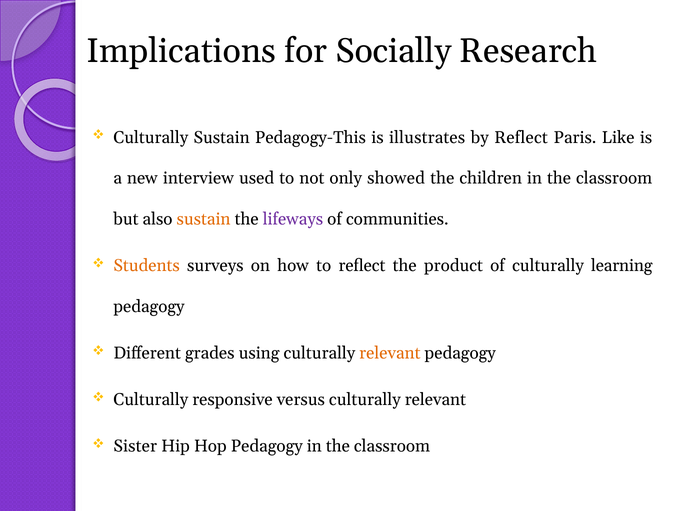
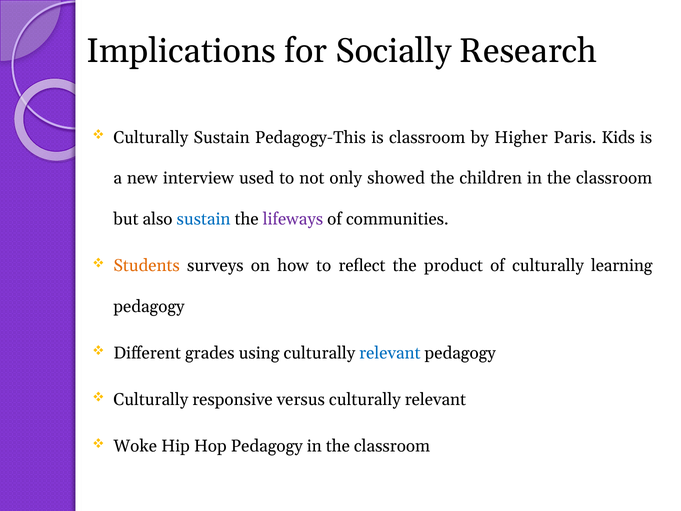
is illustrates: illustrates -> classroom (427, 137)
by Reflect: Reflect -> Higher (521, 137)
Like: Like -> Kids (618, 137)
sustain colour: orange -> blue (204, 219)
relevant colour: orange -> blue (390, 353)
Sister: Sister -> Woke (135, 446)
